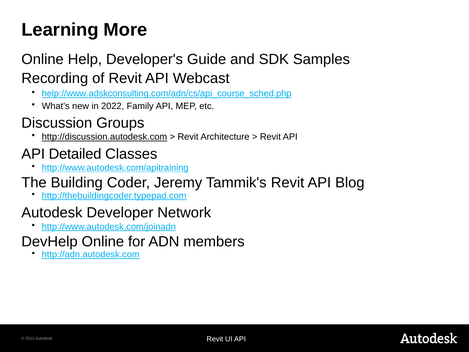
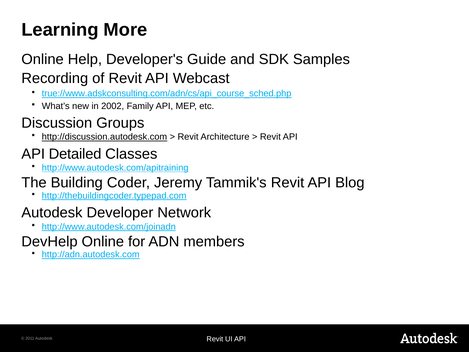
help://www.adskconsulting.com/adn/cs/api_course_sched.php: help://www.adskconsulting.com/adn/cs/api_course_sched.php -> true://www.adskconsulting.com/adn/cs/api_course_sched.php (167, 94)
2022: 2022 -> 2002 (113, 106)
